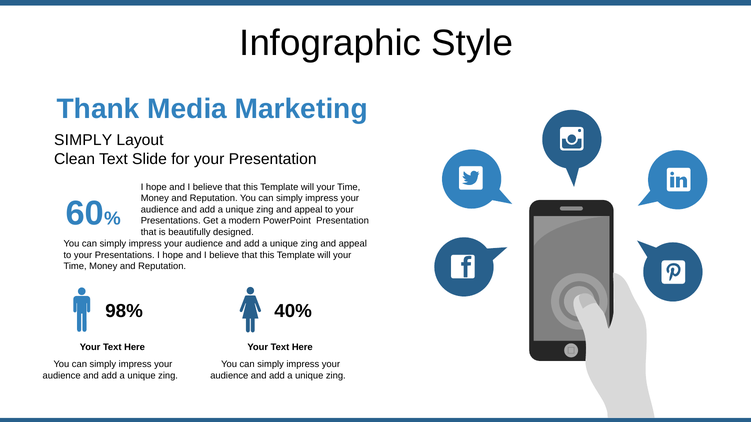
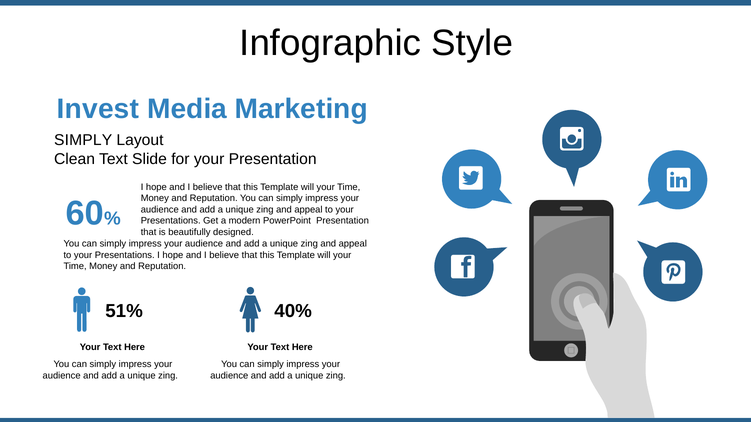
Thank: Thank -> Invest (98, 109)
98%: 98% -> 51% (124, 311)
